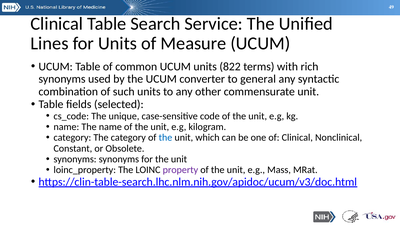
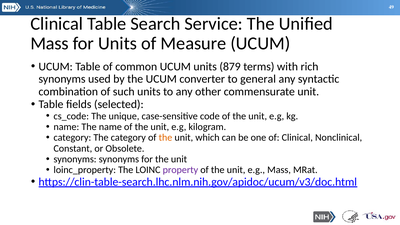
Lines: Lines -> Mass (50, 44)
822: 822 -> 879 (230, 67)
the colour: blue -> orange (165, 138)
